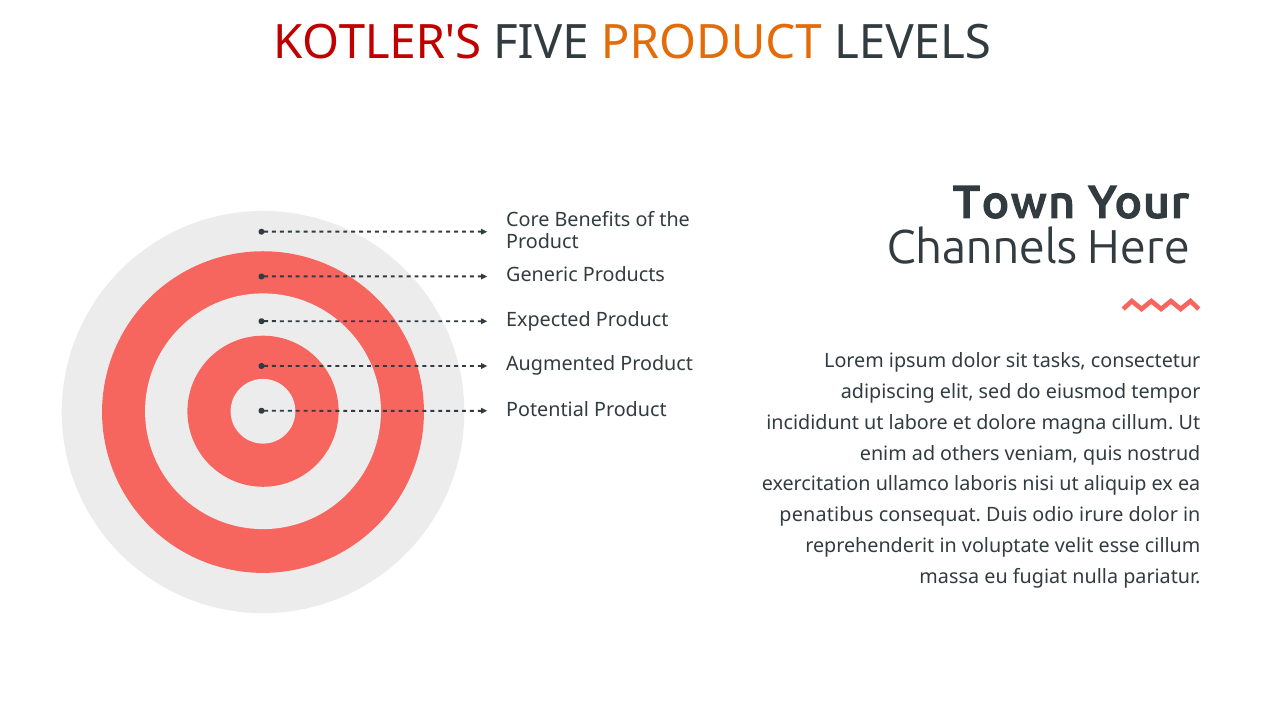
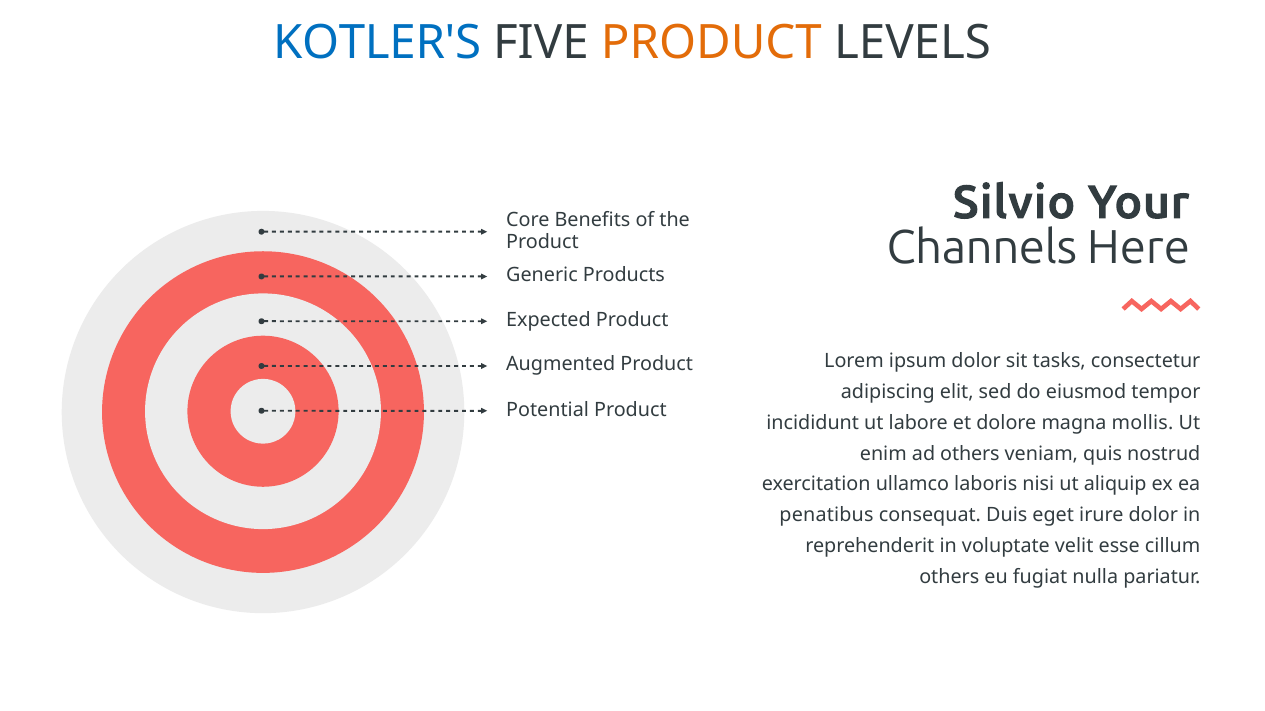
KOTLER'S colour: red -> blue (377, 42)
Town: Town -> Silvio (1014, 203)
magna cillum: cillum -> mollis (1143, 423)
odio: odio -> eget (1053, 516)
massa: massa -> others (949, 577)
